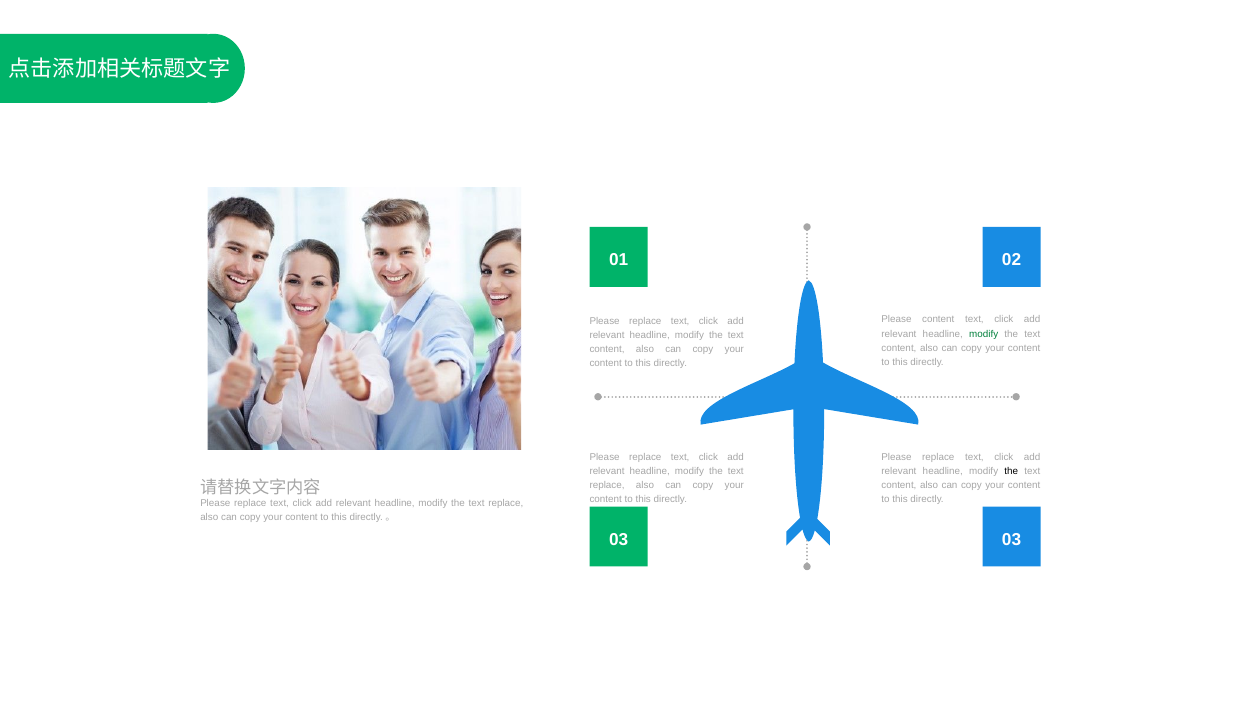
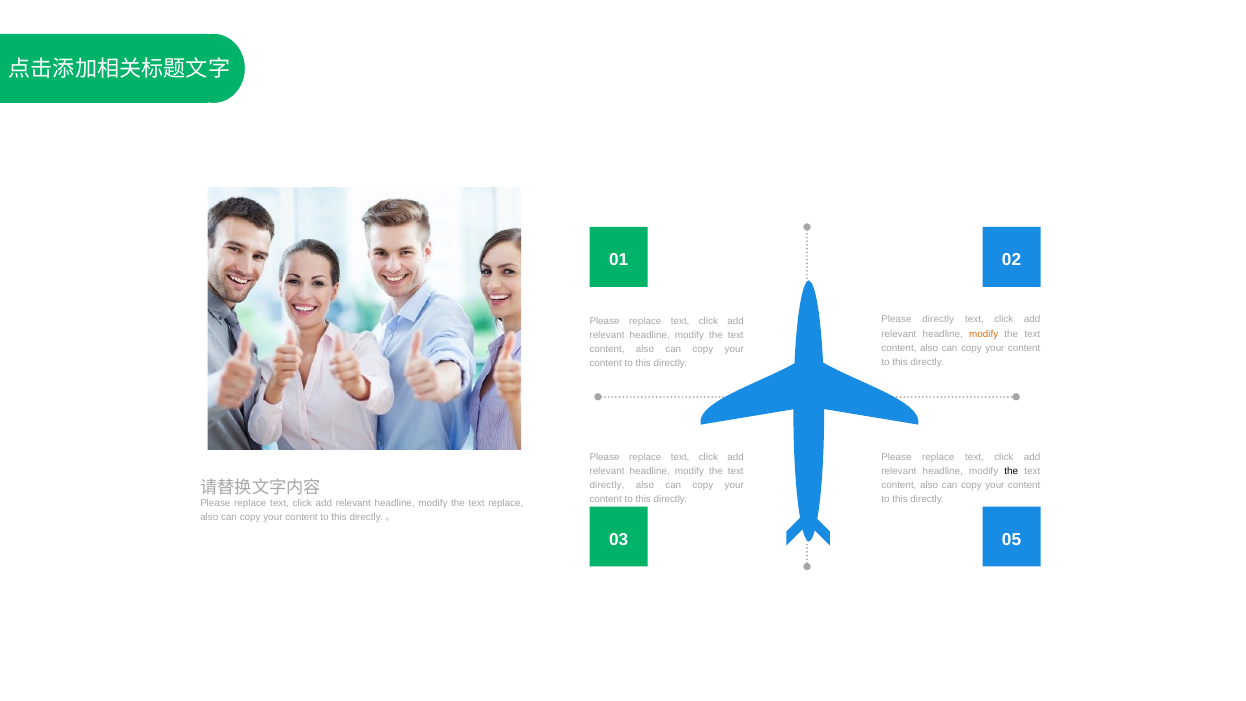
Please content: content -> directly (938, 320)
modify colour: green -> orange (984, 334)
replace: replace -> directly (607, 485)
03 03: 03 -> 05 (1012, 540)
